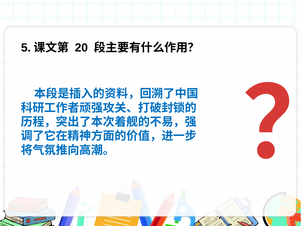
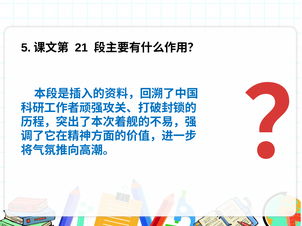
20: 20 -> 21 (81, 48)
